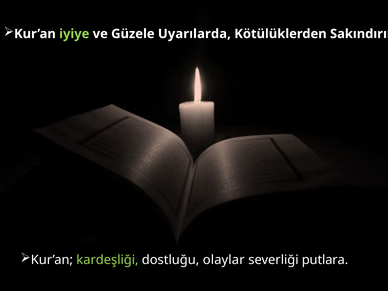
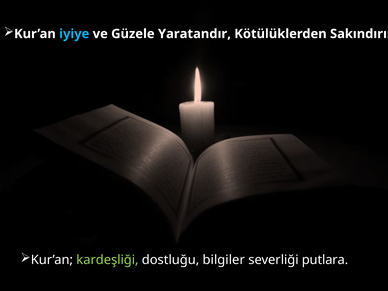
iyiye colour: light green -> light blue (74, 34)
Uyarılarda: Uyarılarda -> Yaratandır (194, 34)
olaylar: olaylar -> bilgiler (224, 260)
